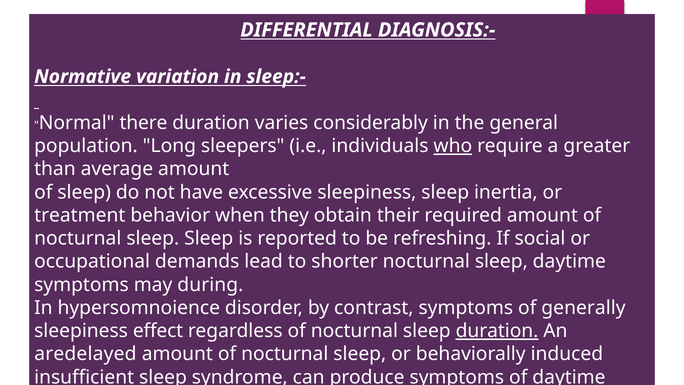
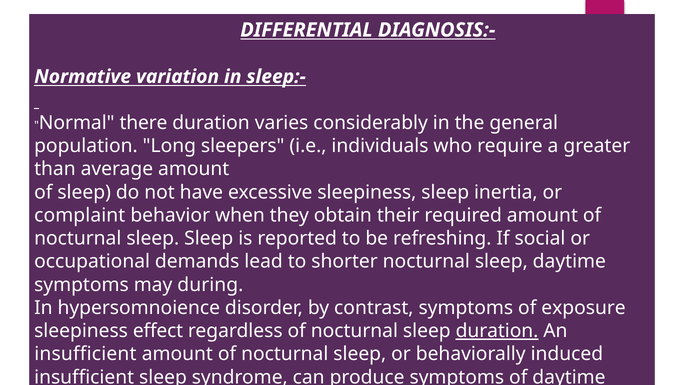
who underline: present -> none (453, 146)
treatment: treatment -> complaint (80, 215)
generally: generally -> exposure (584, 308)
aredelayed: aredelayed -> insufficient (85, 354)
